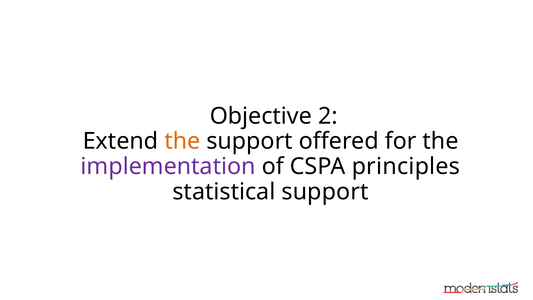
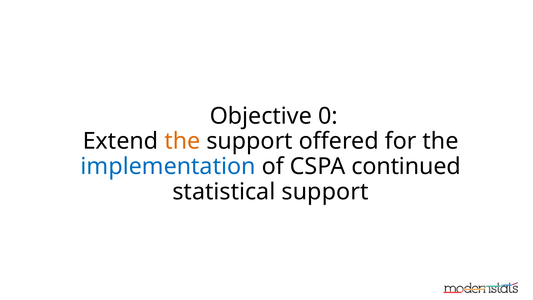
2: 2 -> 0 (328, 116)
implementation colour: purple -> blue (168, 166)
principles: principles -> continued (406, 166)
